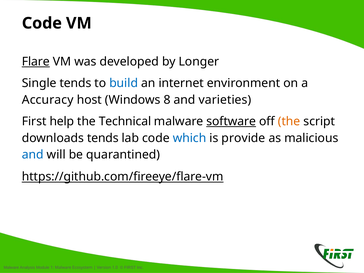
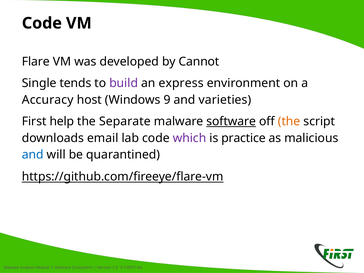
Flare underline: present -> none (36, 62)
Longer: Longer -> Cannot (199, 62)
build colour: blue -> purple (124, 83)
internet: internet -> express (181, 83)
8: 8 -> 9 (167, 100)
Technical: Technical -> Separate (125, 121)
downloads tends: tends -> email (103, 138)
which colour: blue -> purple (190, 138)
provide: provide -> practice (244, 138)
